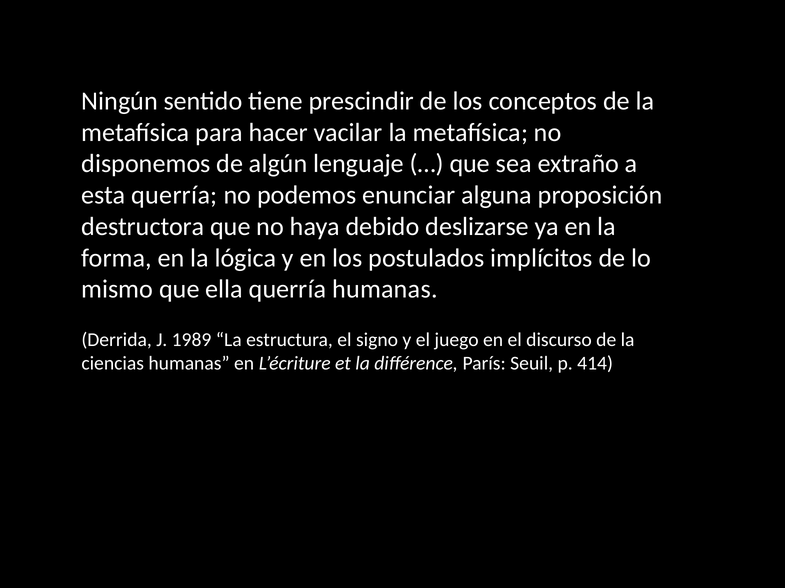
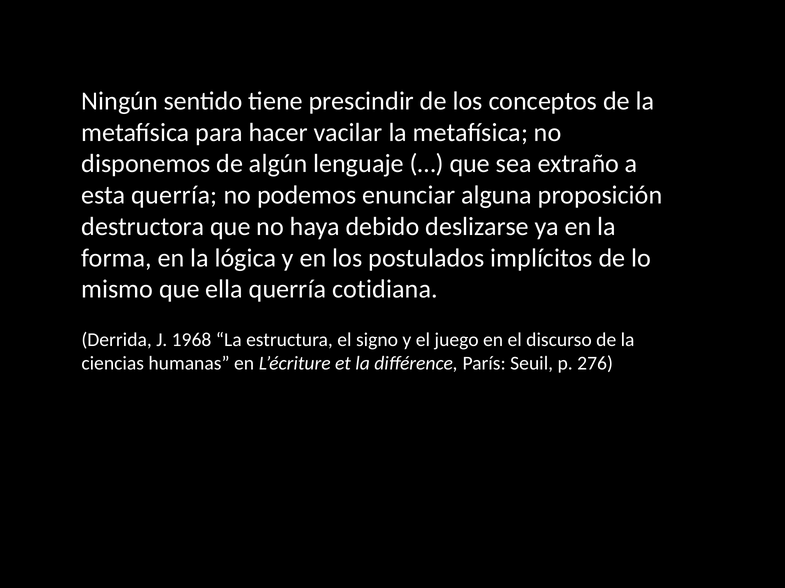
querría humanas: humanas -> cotidiana (385, 290)
1989: 1989 -> 1968 (192, 340)
414: 414 -> 276 (595, 364)
